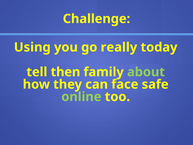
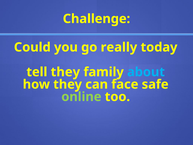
Using: Using -> Could (32, 47)
tell then: then -> they (65, 72)
about colour: light green -> light blue (146, 72)
